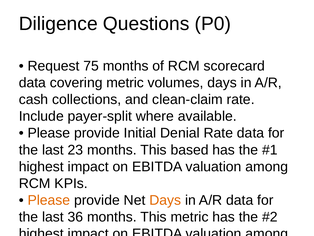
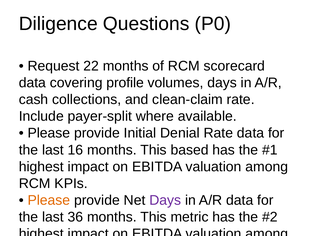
75: 75 -> 22 (91, 66)
covering metric: metric -> profile (125, 83)
23: 23 -> 16 (75, 150)
Days colour: orange -> purple (165, 200)
